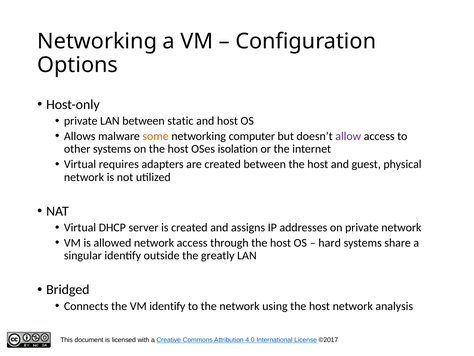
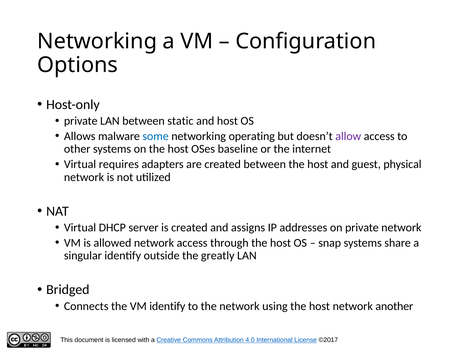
some colour: orange -> blue (156, 136)
computer: computer -> operating (252, 136)
isolation: isolation -> baseline (238, 149)
hard: hard -> snap (330, 243)
analysis: analysis -> another (394, 306)
